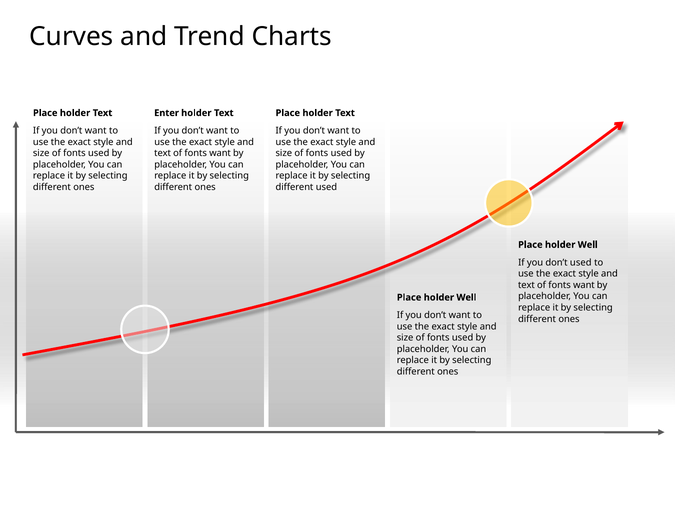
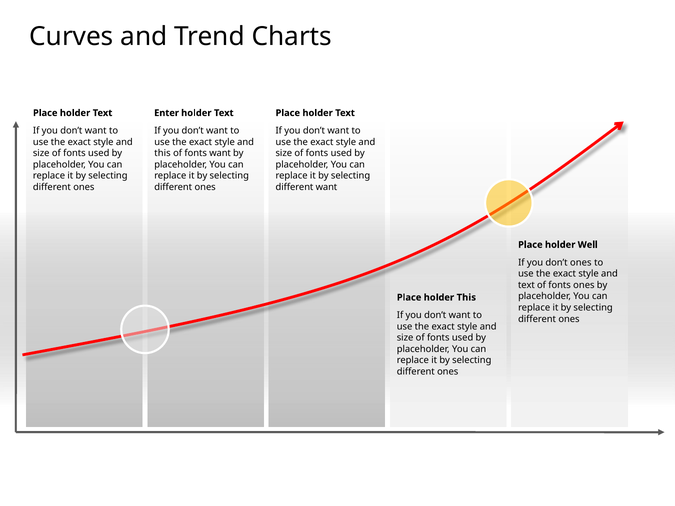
text: text -> this (162, 153)
different used: used -> want (326, 187)
don’t used: used -> ones (581, 263)
want: want -> ones (584, 285)
Well: Well -> This (466, 298)
